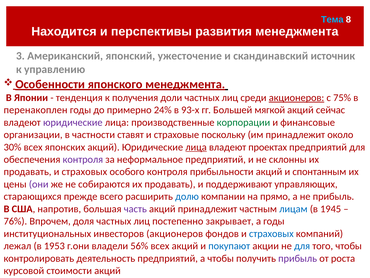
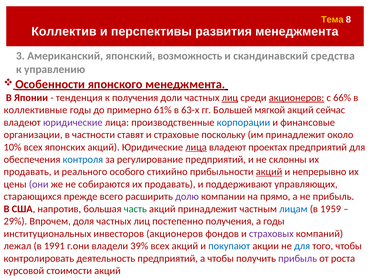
Тема colour: light blue -> yellow (332, 19)
Находится: Находится -> Коллектив (64, 32)
ужесточение: ужесточение -> возможность (190, 56)
источник: источник -> средства (333, 56)
лиц underline: none -> present (230, 98)
75%: 75% -> 66% (342, 98)
перенакоплен: перенакоплен -> коллективные (36, 110)
24%: 24% -> 61% (163, 110)
93-х: 93-х -> 63-х (190, 110)
корпорации colour: green -> blue (243, 122)
30%: 30% -> 10% (13, 147)
контроля colour: purple -> blue (83, 159)
неформальное: неформальное -> регулирование (150, 159)
продавать и страховых: страховых -> реального (84, 172)
особого контроля: контроля -> стихийно (167, 172)
акций underline: none -> present (269, 172)
спонтанным: спонтанным -> непрерывно (319, 172)
долю colour: blue -> purple (187, 196)
часть colour: purple -> green (135, 209)
1945: 1945 -> 1959 (331, 209)
76%: 76% -> 29% (15, 221)
постепенно закрывает: закрывает -> получения (230, 221)
страховых colour: blue -> purple (271, 233)
1953: 1953 -> 1991 (54, 246)
56%: 56% -> 39% (139, 246)
